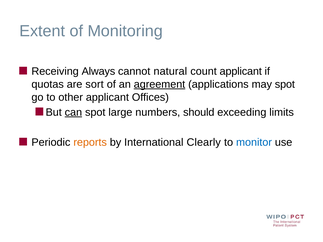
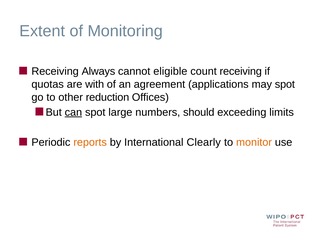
natural: natural -> eligible (170, 71)
count applicant: applicant -> receiving (241, 71)
sort: sort -> with (95, 84)
agreement underline: present -> none (160, 84)
other applicant: applicant -> reduction (107, 97)
monitor colour: blue -> orange (254, 143)
